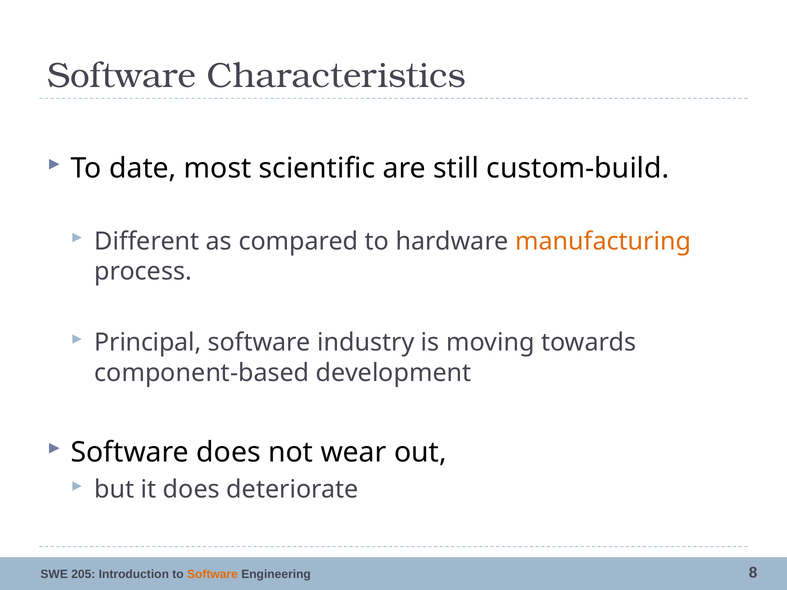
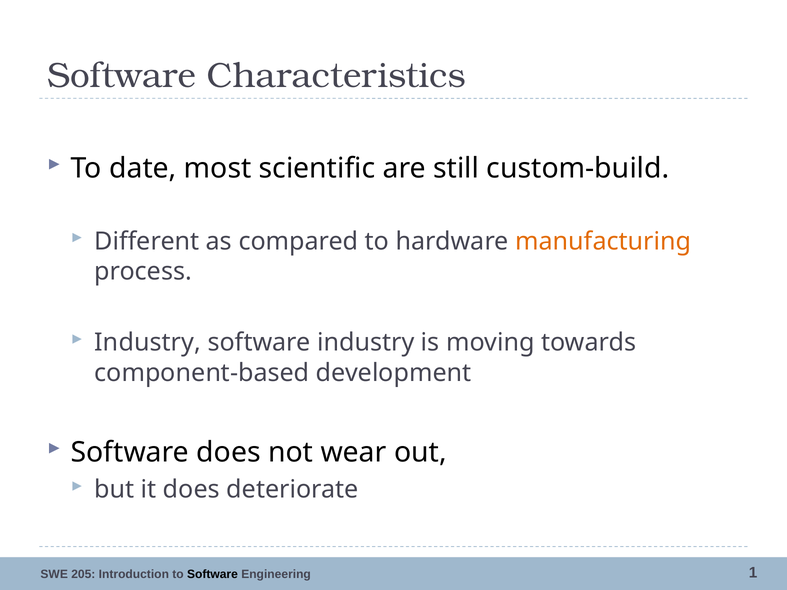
Principal: Principal -> Industry (148, 343)
Software colour: orange -> black (212, 574)
8: 8 -> 1 (753, 573)
